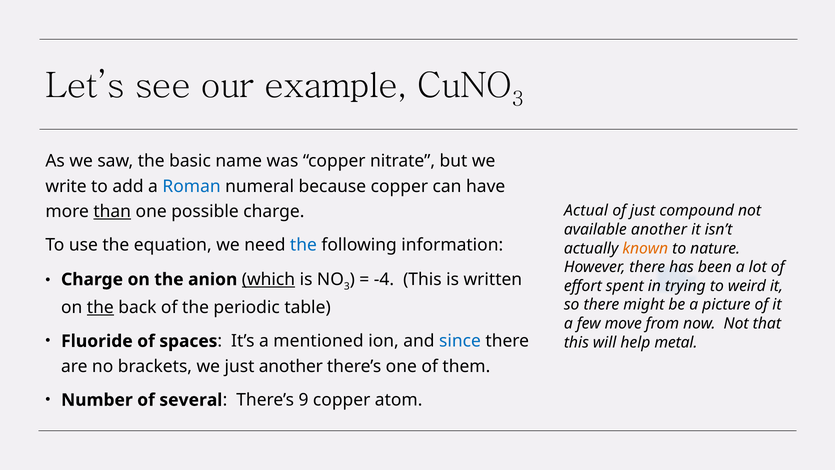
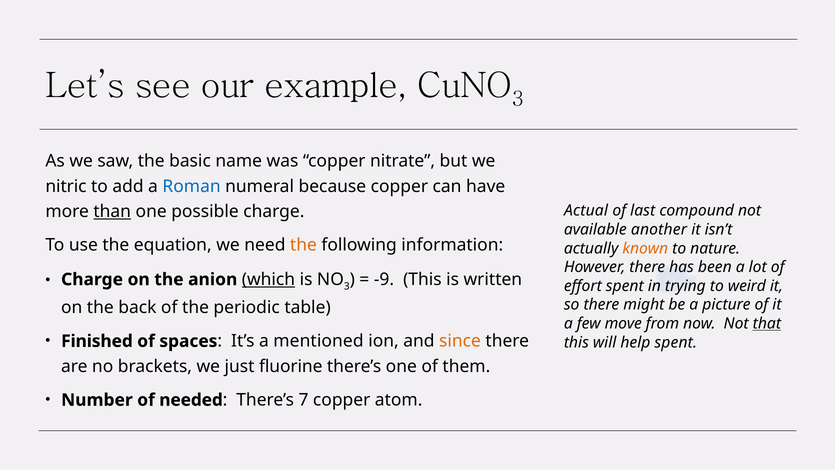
write: write -> nitric (66, 186)
of just: just -> last (643, 211)
the colour: blue -> orange (303, 245)
-4: -4 -> -9 (384, 279)
the underline: present -> none (100, 307)
that underline: none -> present (767, 323)
Fluoride: Fluoride -> Finished (97, 341)
since colour: blue -> orange (460, 341)
help metal: metal -> spent (676, 342)
just another: another -> fluorine (291, 366)
several: several -> needed (191, 400)
9: 9 -> 7 (303, 400)
